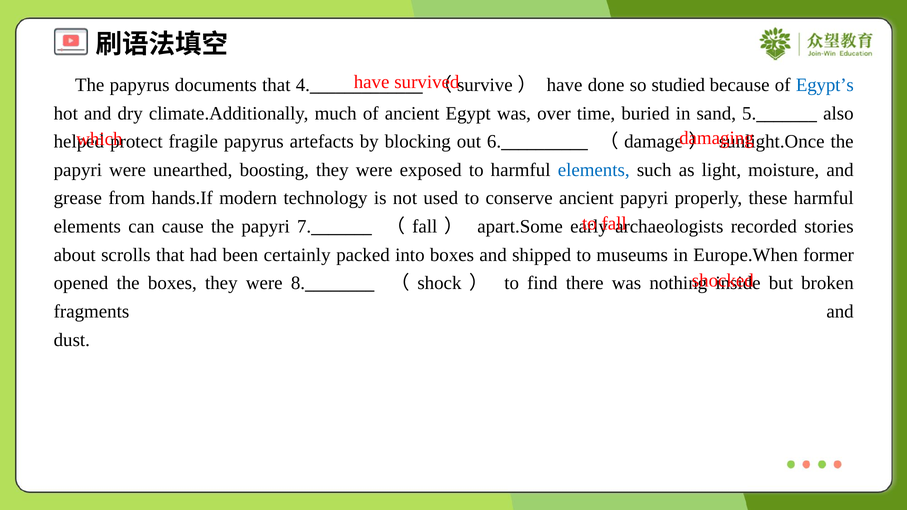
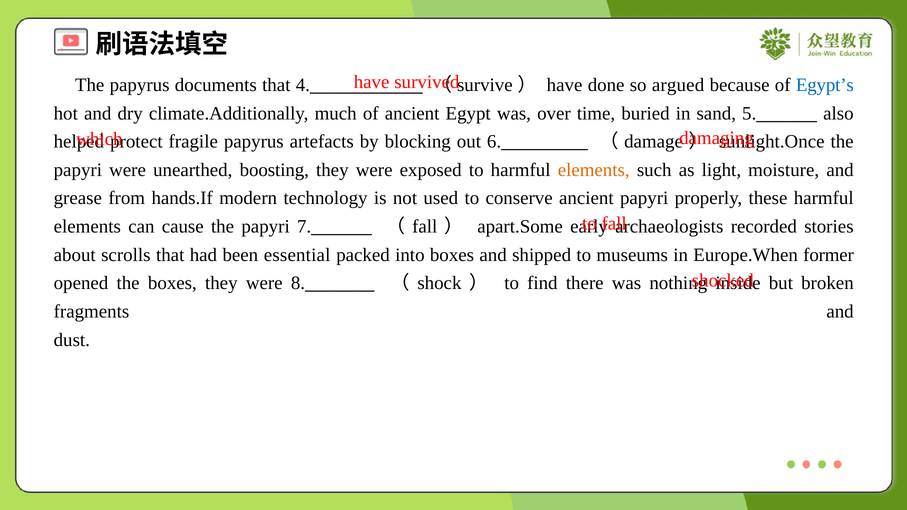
studied: studied -> argued (678, 85)
elements colour: blue -> orange (594, 170)
certainly: certainly -> essential (297, 255)
